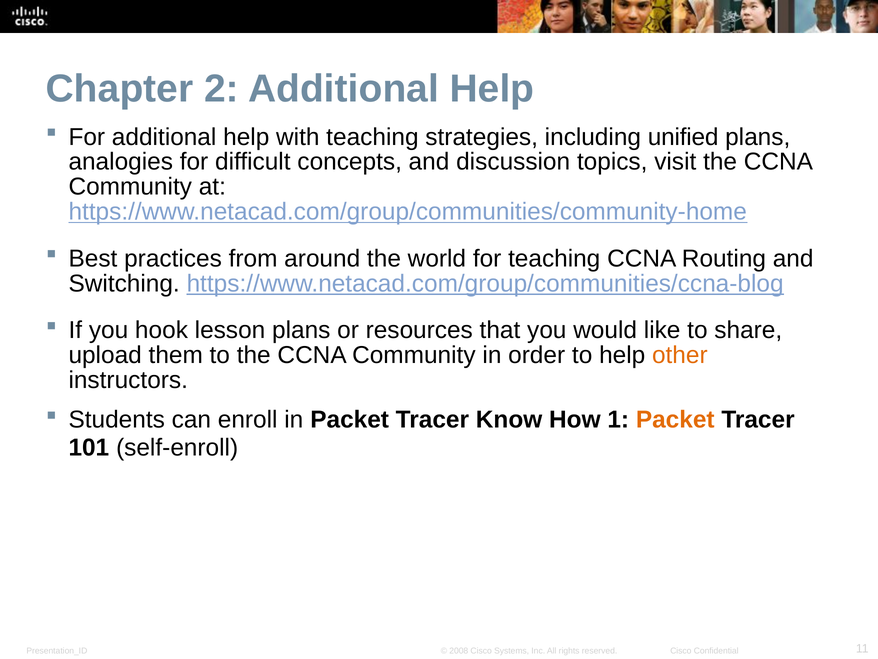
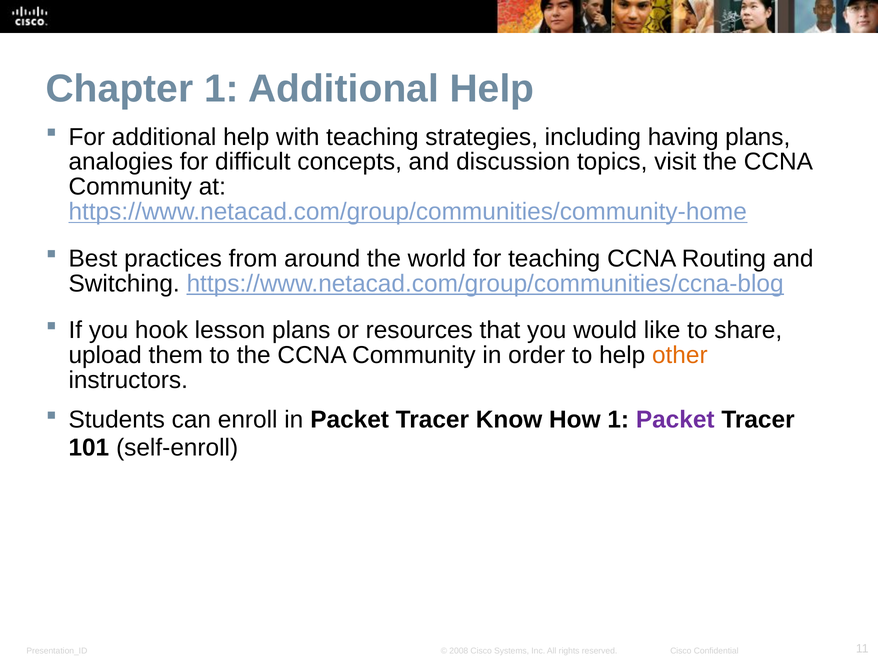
Chapter 2: 2 -> 1 (221, 89)
unified: unified -> having (683, 137)
Packet colour: orange -> purple (675, 419)
